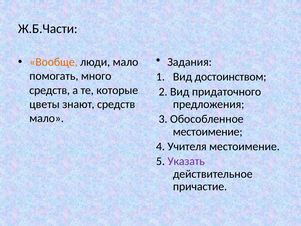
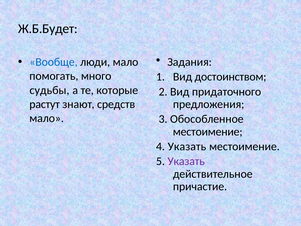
Ж.Б.Части: Ж.Б.Части -> Ж.Б.Будет (48, 29)
Вообще colour: orange -> blue (53, 62)
средств: средств -> судьбы (50, 90)
цветы: цветы -> растут (45, 104)
4 Учителя: Учителя -> Указать (187, 146)
